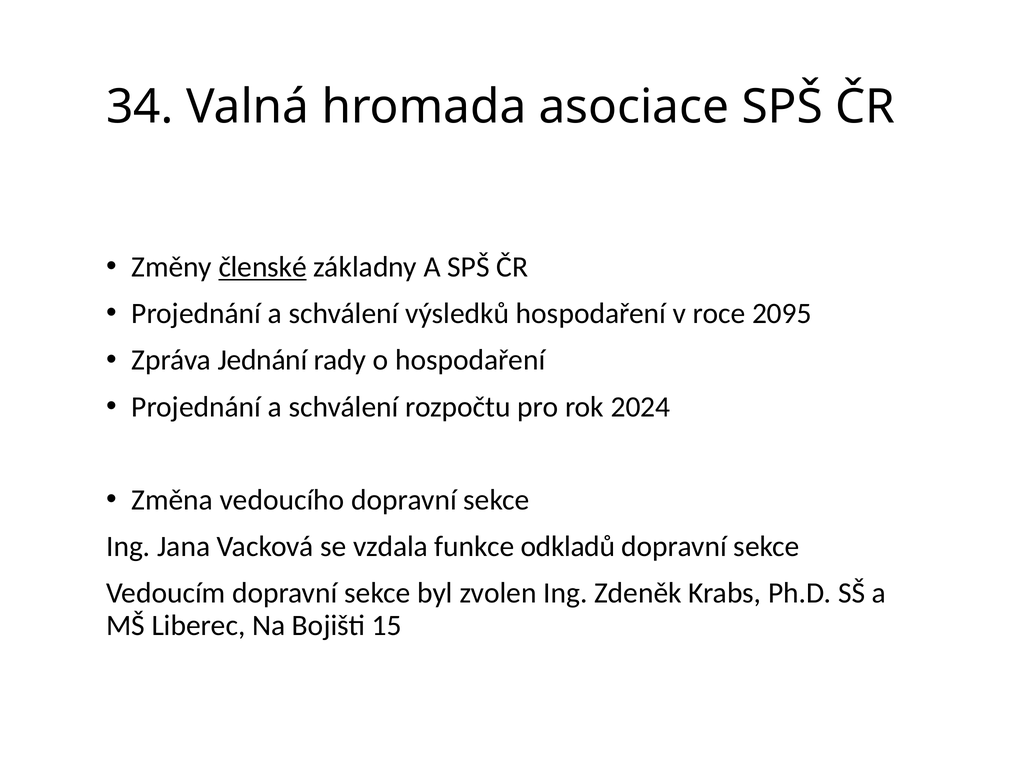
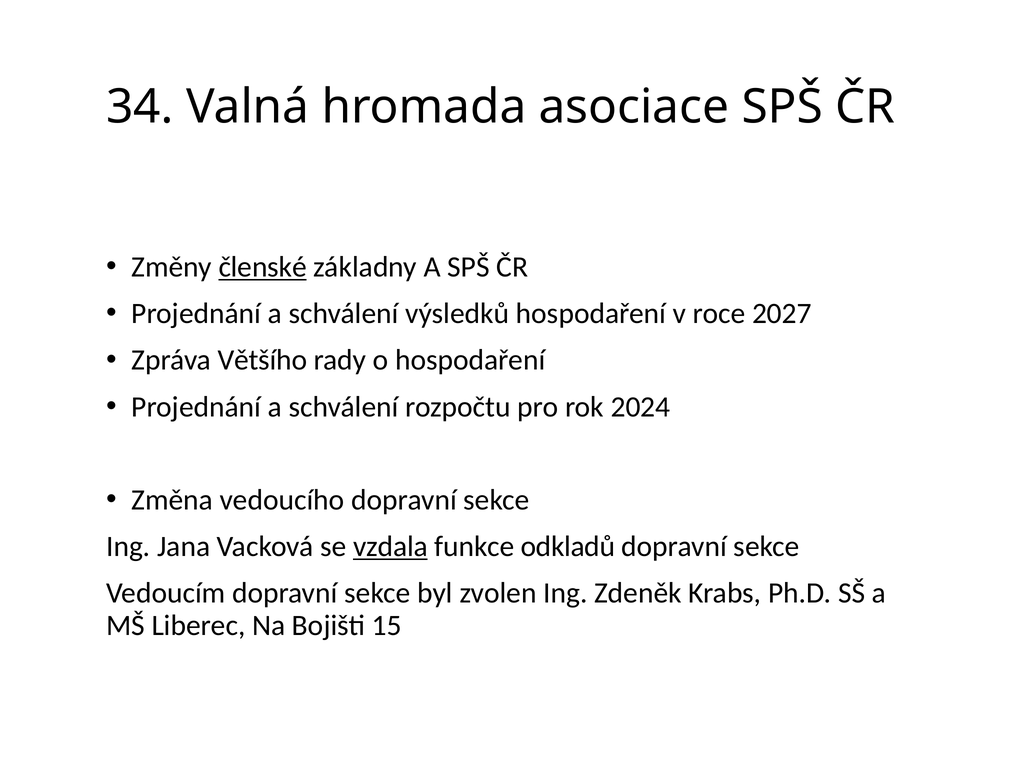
2095: 2095 -> 2027 (782, 314)
Jednání: Jednání -> Většího (262, 360)
vzdala underline: none -> present (390, 546)
